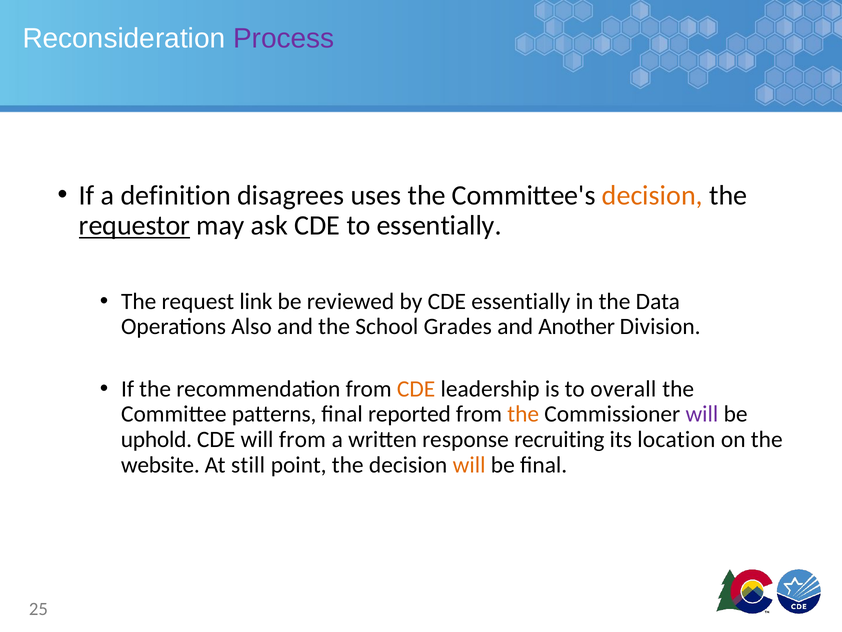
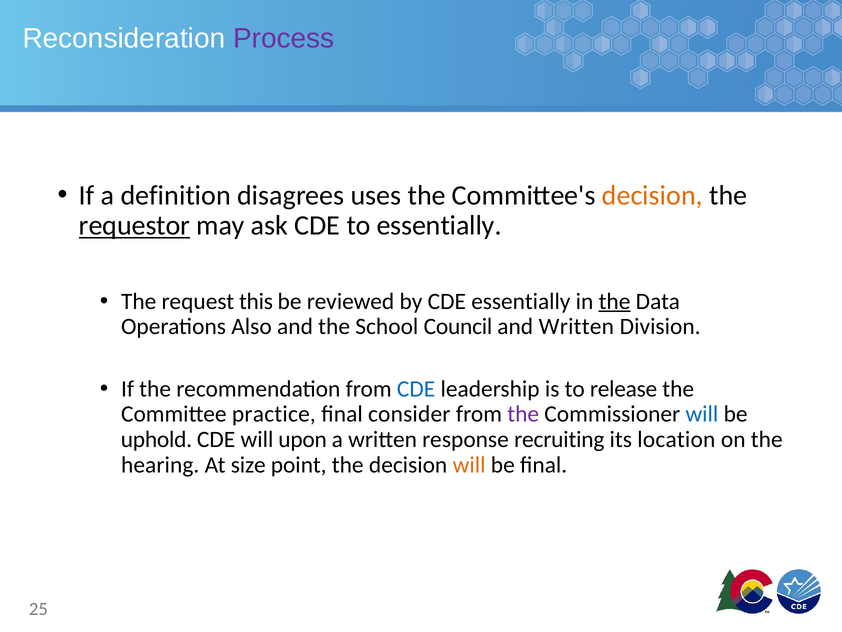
link: link -> this (256, 301)
the underline: none -> present (615, 301)
Grades: Grades -> Council (458, 326)
and Another: Another -> Written (576, 326)
CDE colour: orange -> blue (416, 389)
overall: overall -> release (624, 389)
patterns: patterns -> practice (274, 414)
reported: reported -> consider (409, 414)
the colour: orange -> purple (523, 414)
will colour: purple -> blue (702, 414)
will from: from -> upon (303, 439)
website: website -> hearing (160, 464)
still: still -> size (248, 464)
